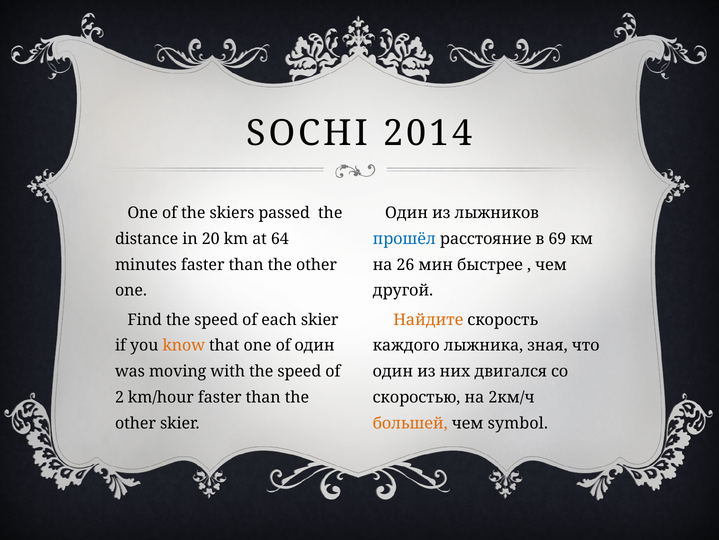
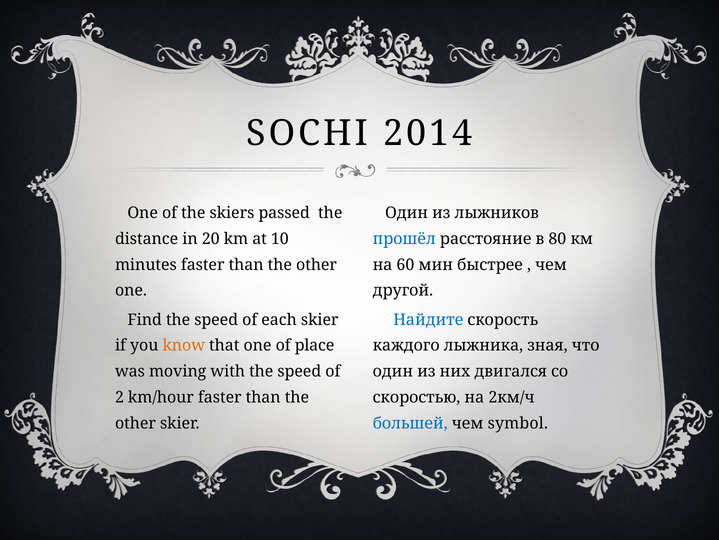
64: 64 -> 10 (280, 239)
69: 69 -> 80 (557, 239)
26: 26 -> 60 (405, 264)
Найдите colour: orange -> blue (428, 319)
of один: один -> place (315, 345)
большей colour: orange -> blue (410, 423)
